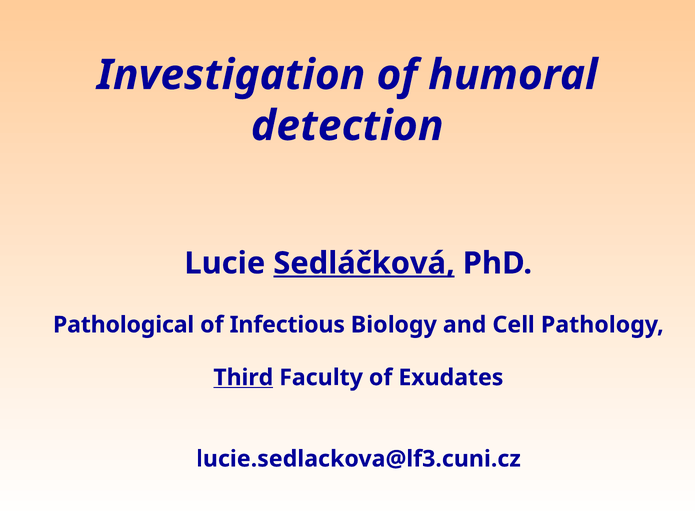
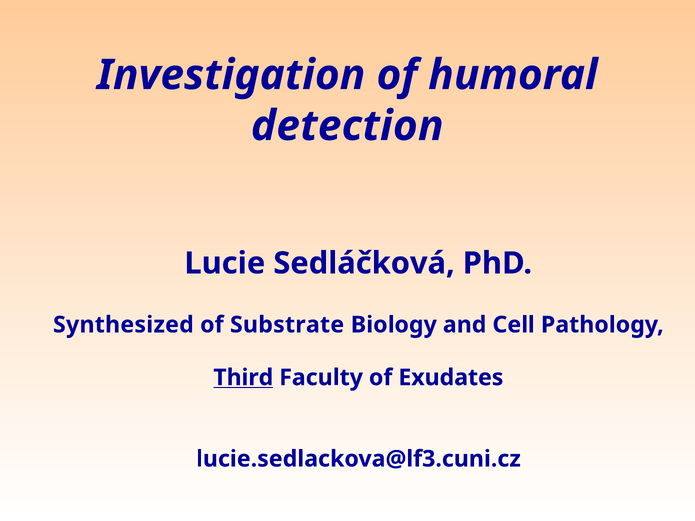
Sedláčková underline: present -> none (364, 263)
Pathological: Pathological -> Synthesized (123, 325)
Infectious: Infectious -> Substrate (287, 325)
